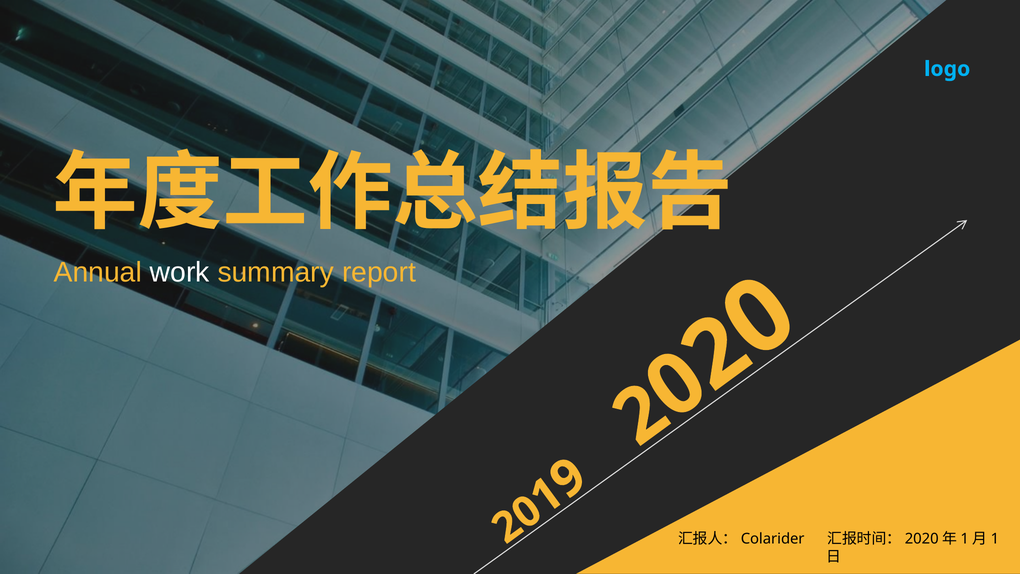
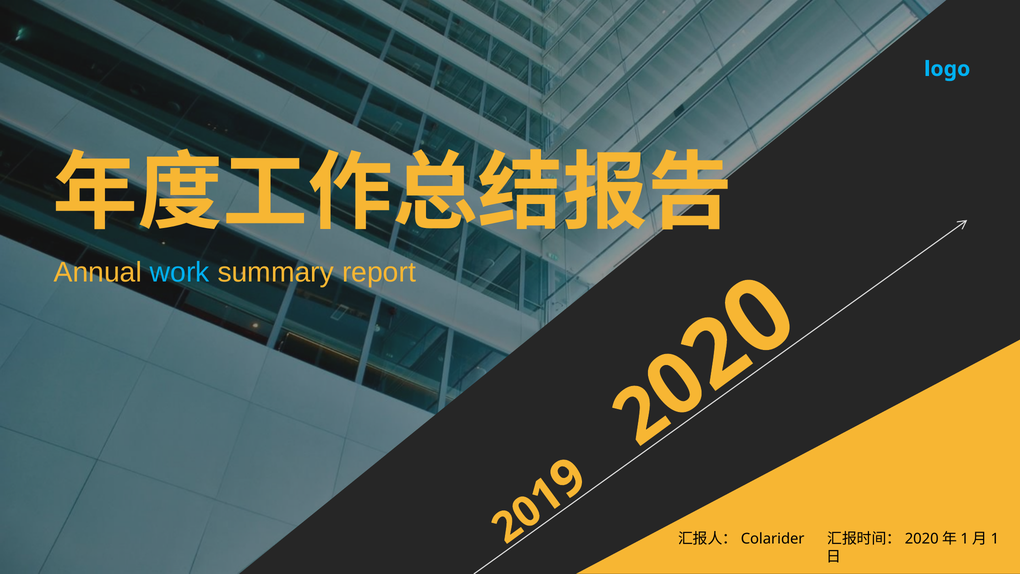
work colour: white -> light blue (180, 273)
